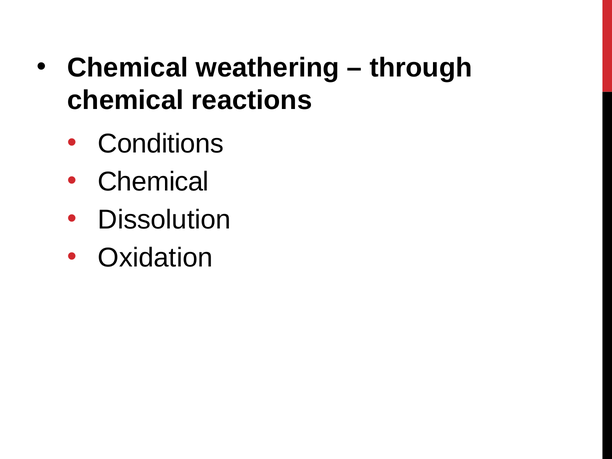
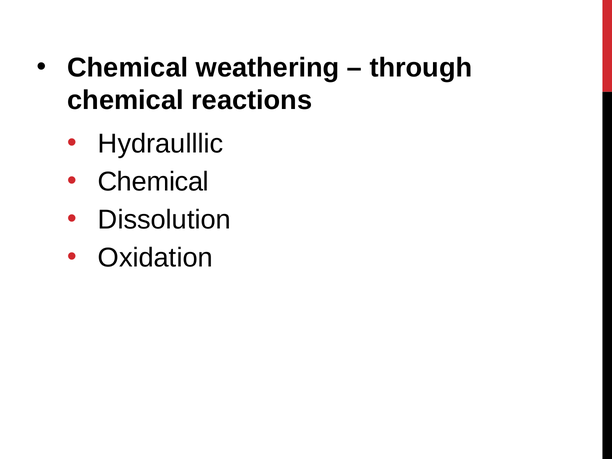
Conditions: Conditions -> Hydraulllic (161, 144)
